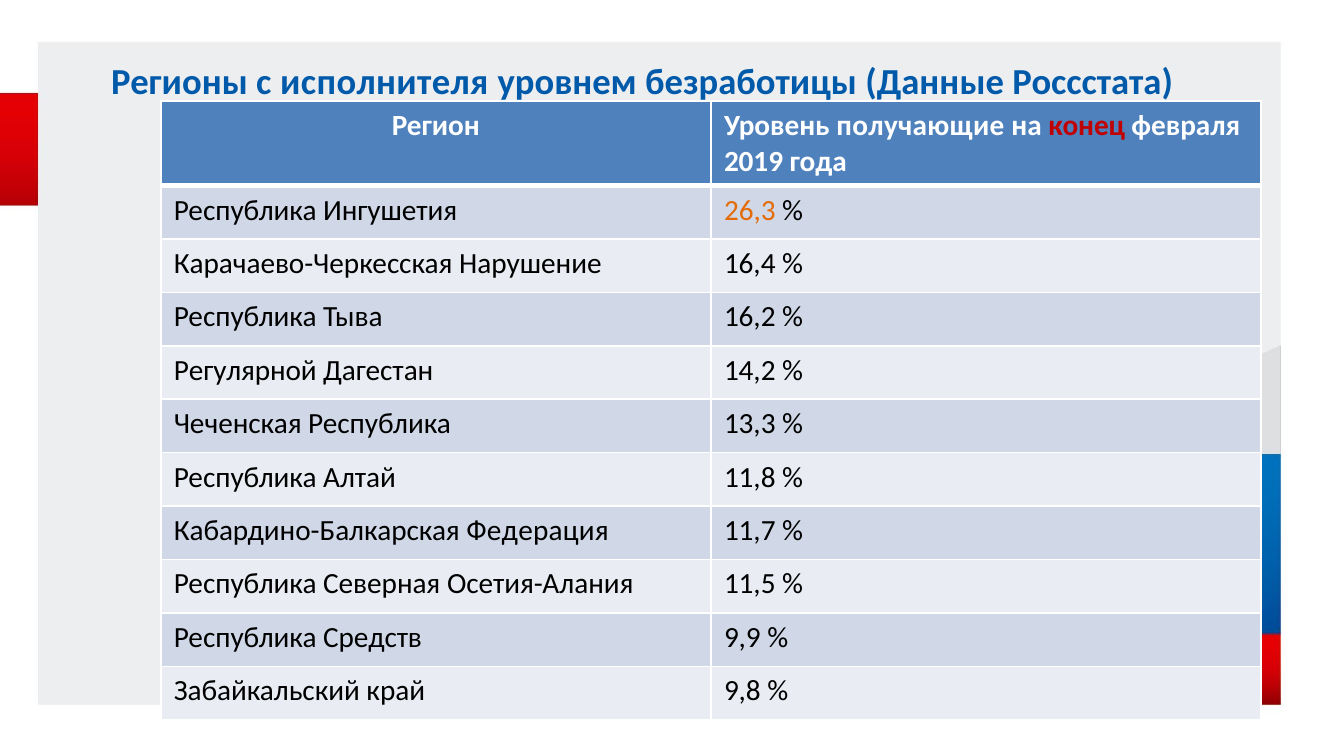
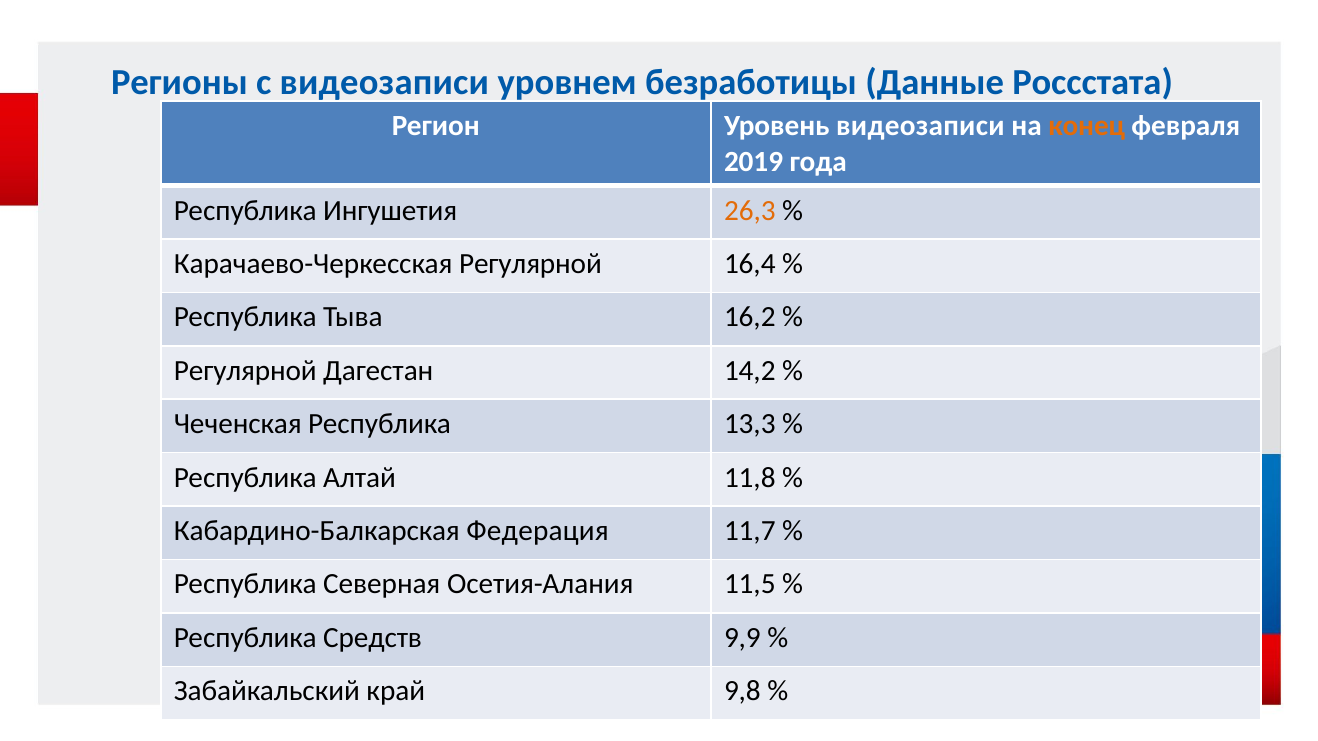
с исполнителя: исполнителя -> видеозаписи (384, 83)
Уровень получающие: получающие -> видеозаписи (920, 126)
конец colour: red -> orange (1087, 126)
Карачаево-Черкесская Нарушение: Нарушение -> Регулярной (530, 264)
